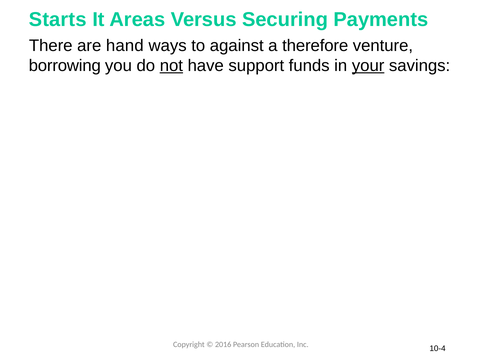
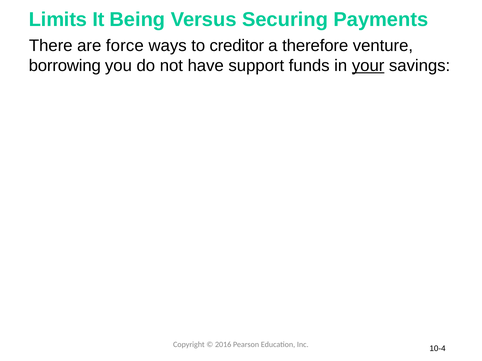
Starts: Starts -> Limits (58, 19)
Areas: Areas -> Being (137, 19)
hand: hand -> force (125, 46)
against: against -> creditor (237, 46)
not underline: present -> none (171, 66)
